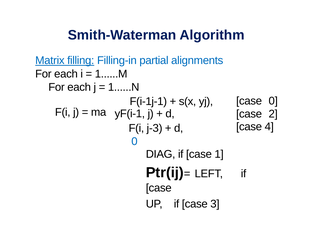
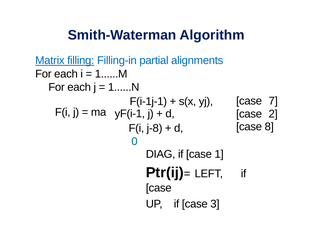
case 0: 0 -> 7 (273, 101)
4: 4 -> 8 (269, 127)
j-3: j-3 -> j-8 (155, 128)
